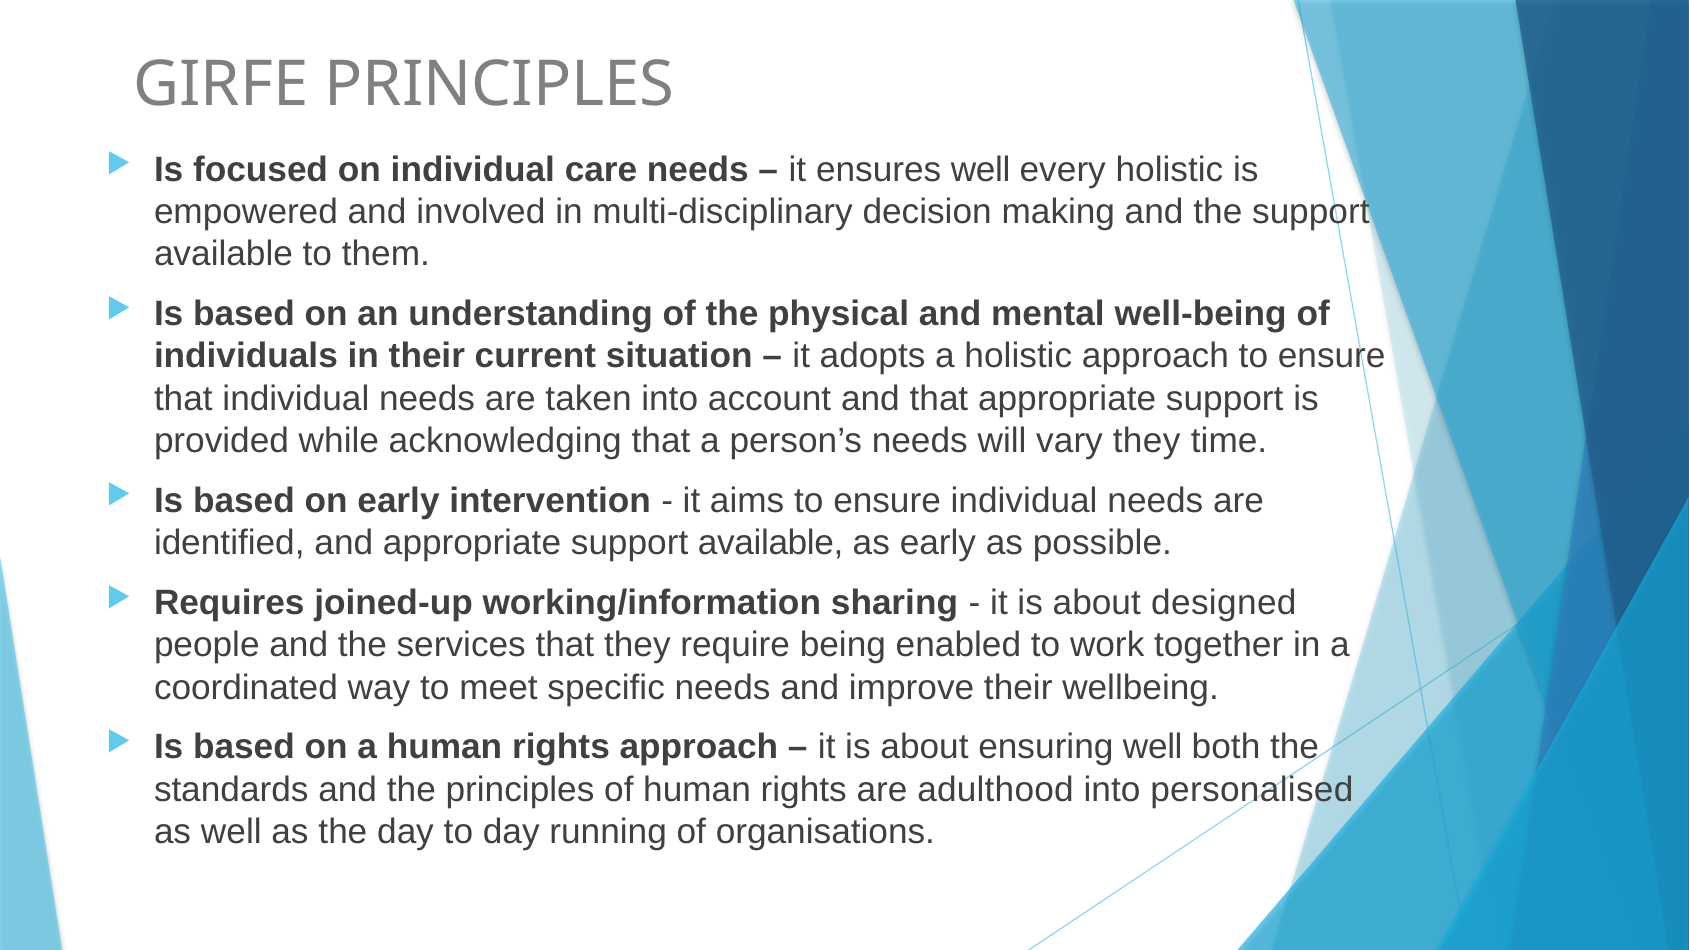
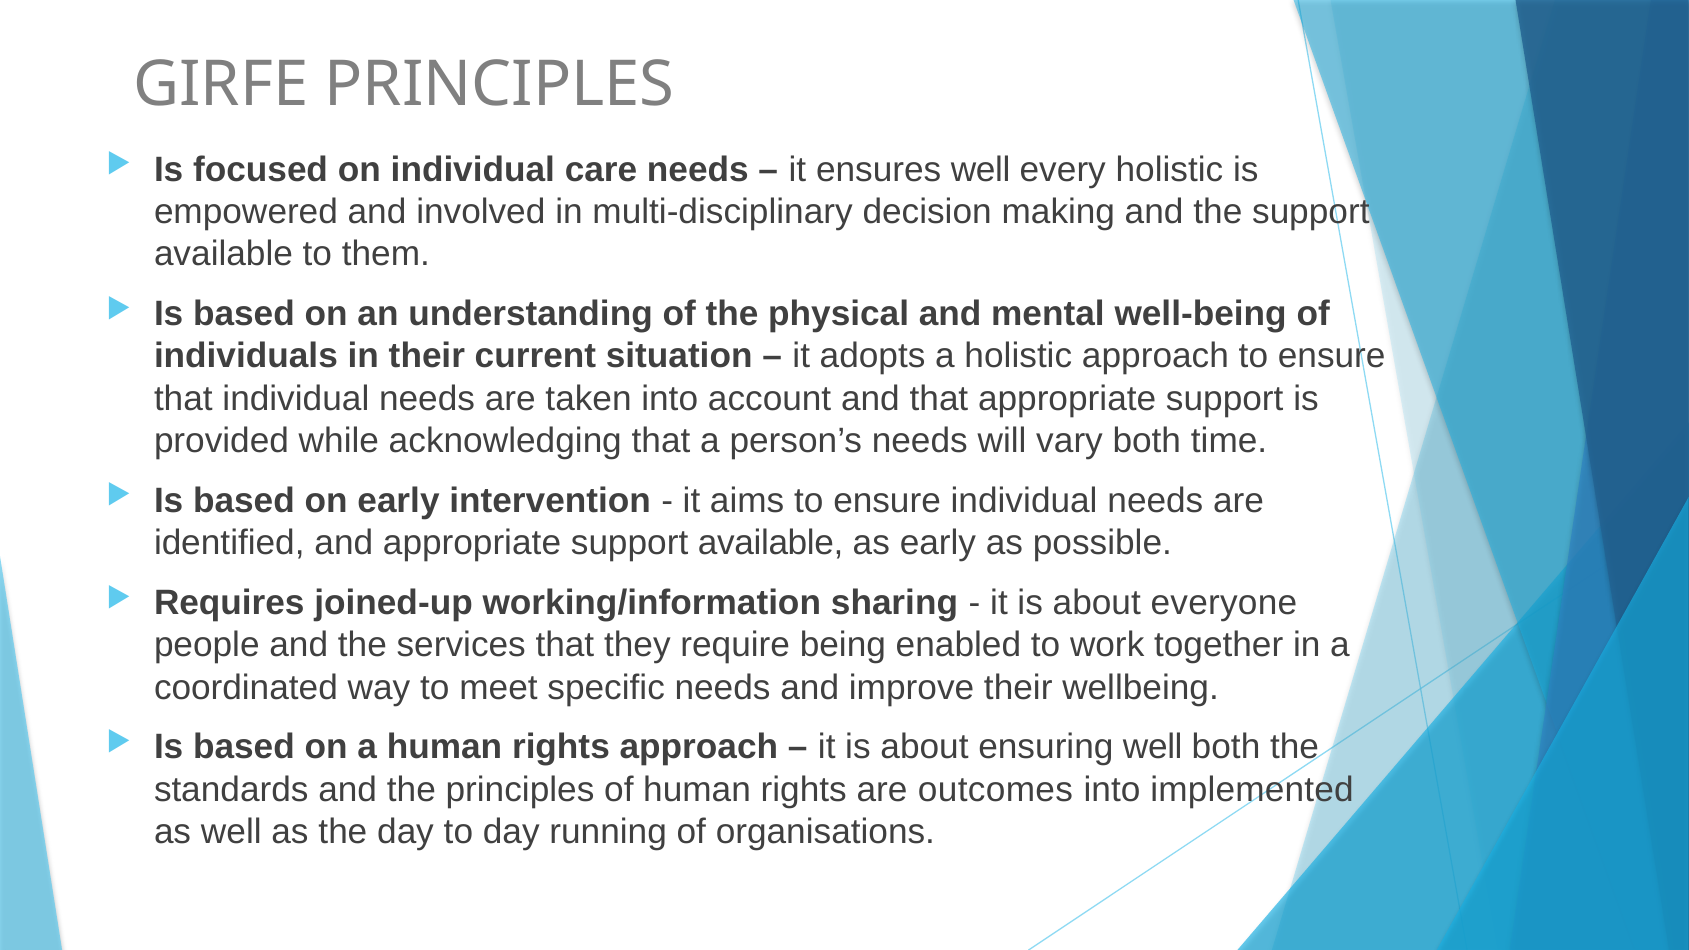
vary they: they -> both (1147, 441)
designed: designed -> everyone (1224, 603)
adulthood: adulthood -> outcomes (995, 790)
personalised: personalised -> implemented (1252, 790)
